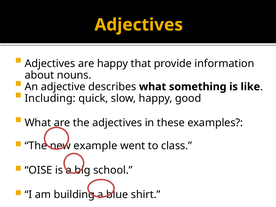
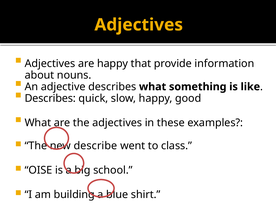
Including: Including -> Describes (50, 98)
example: example -> describe (95, 146)
